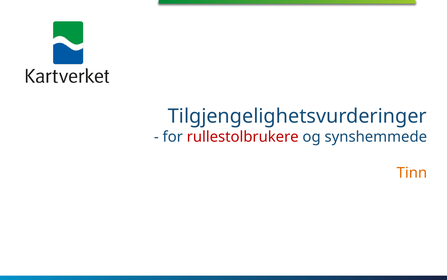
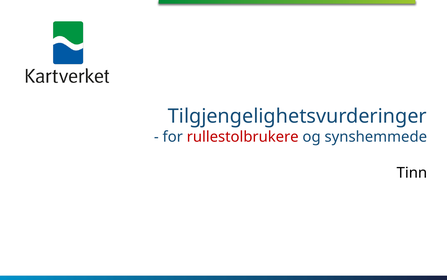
Tinn colour: orange -> black (412, 172)
